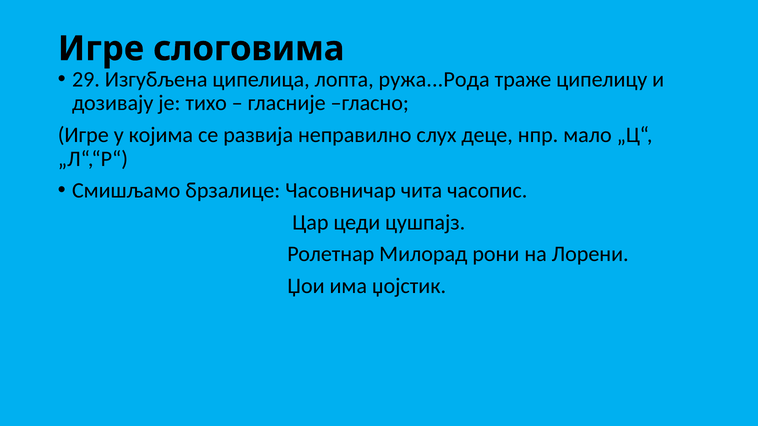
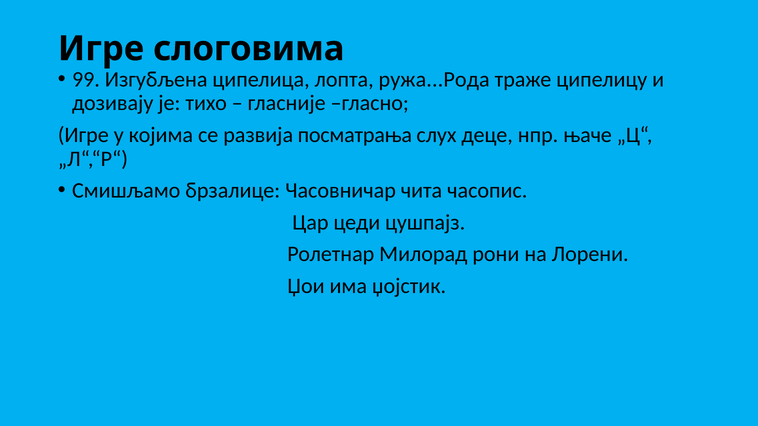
29: 29 -> 99 (86, 79)
неправилно: неправилно -> посматрања (355, 135)
мало: мало -> њаче (588, 135)
